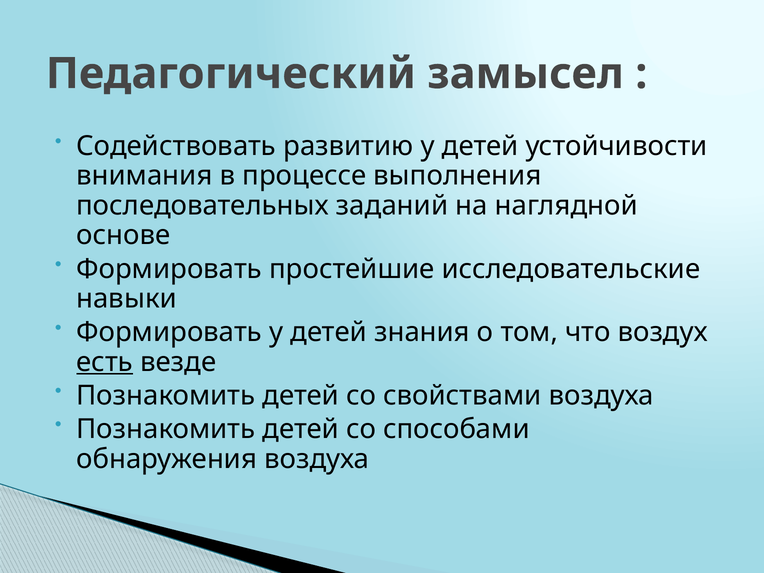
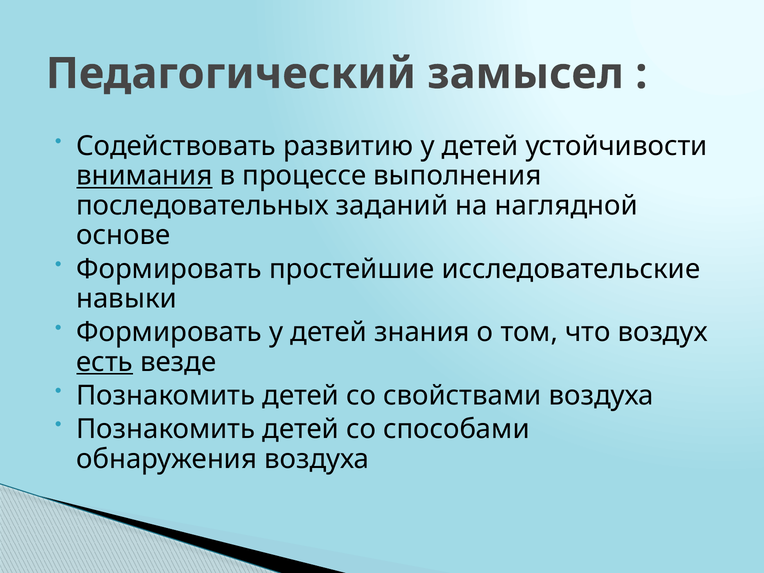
внимания underline: none -> present (144, 176)
